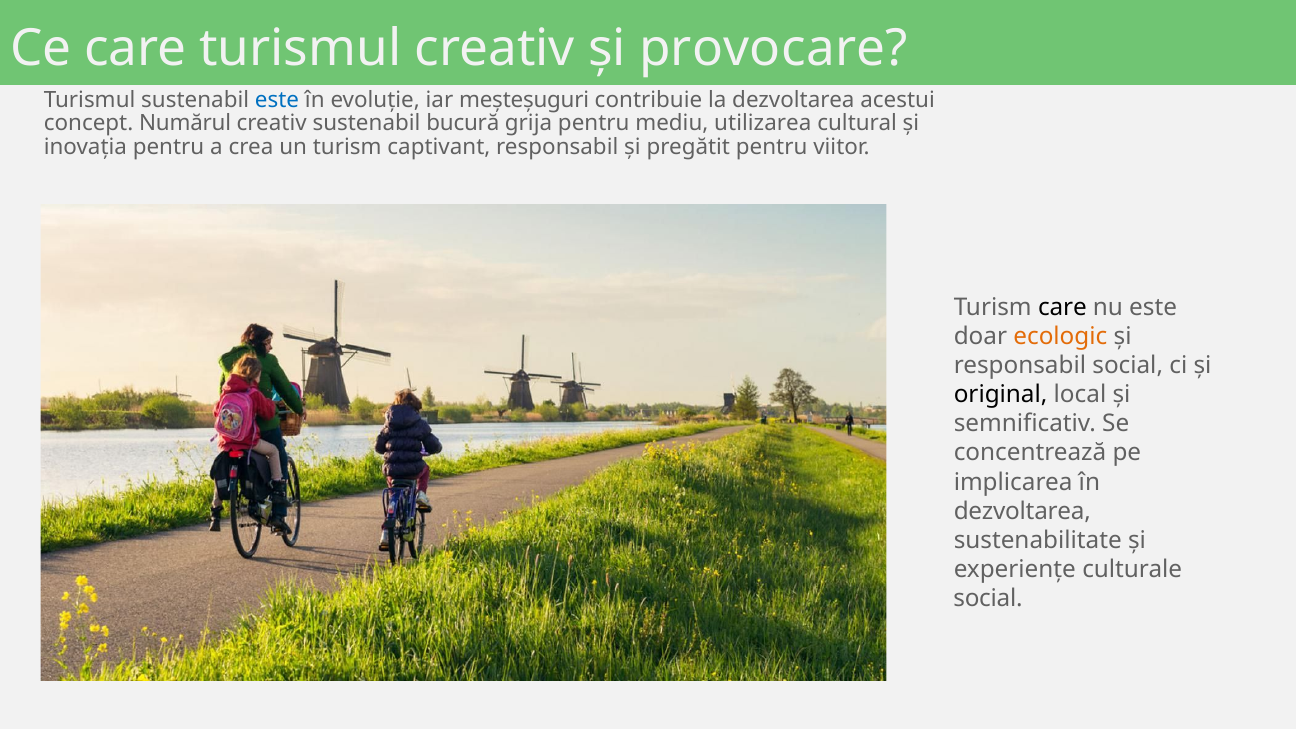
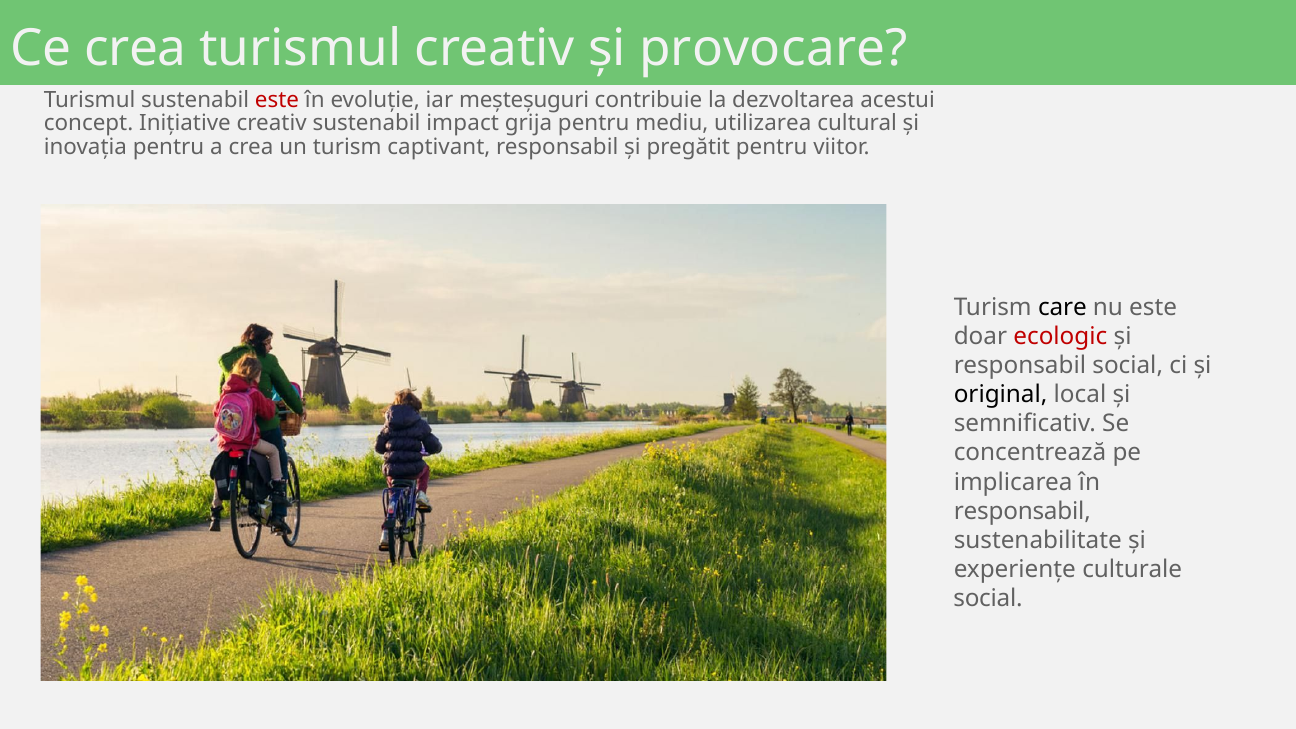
Ce care: care -> crea (136, 48)
este colour: blue -> red (277, 100)
Numărul: Numărul -> Inițiative (185, 123)
bucură: bucură -> impact (463, 123)
ecologic colour: orange -> red (1060, 336)
dezvoltarea: dezvoltarea -> responsabil (1022, 511)
